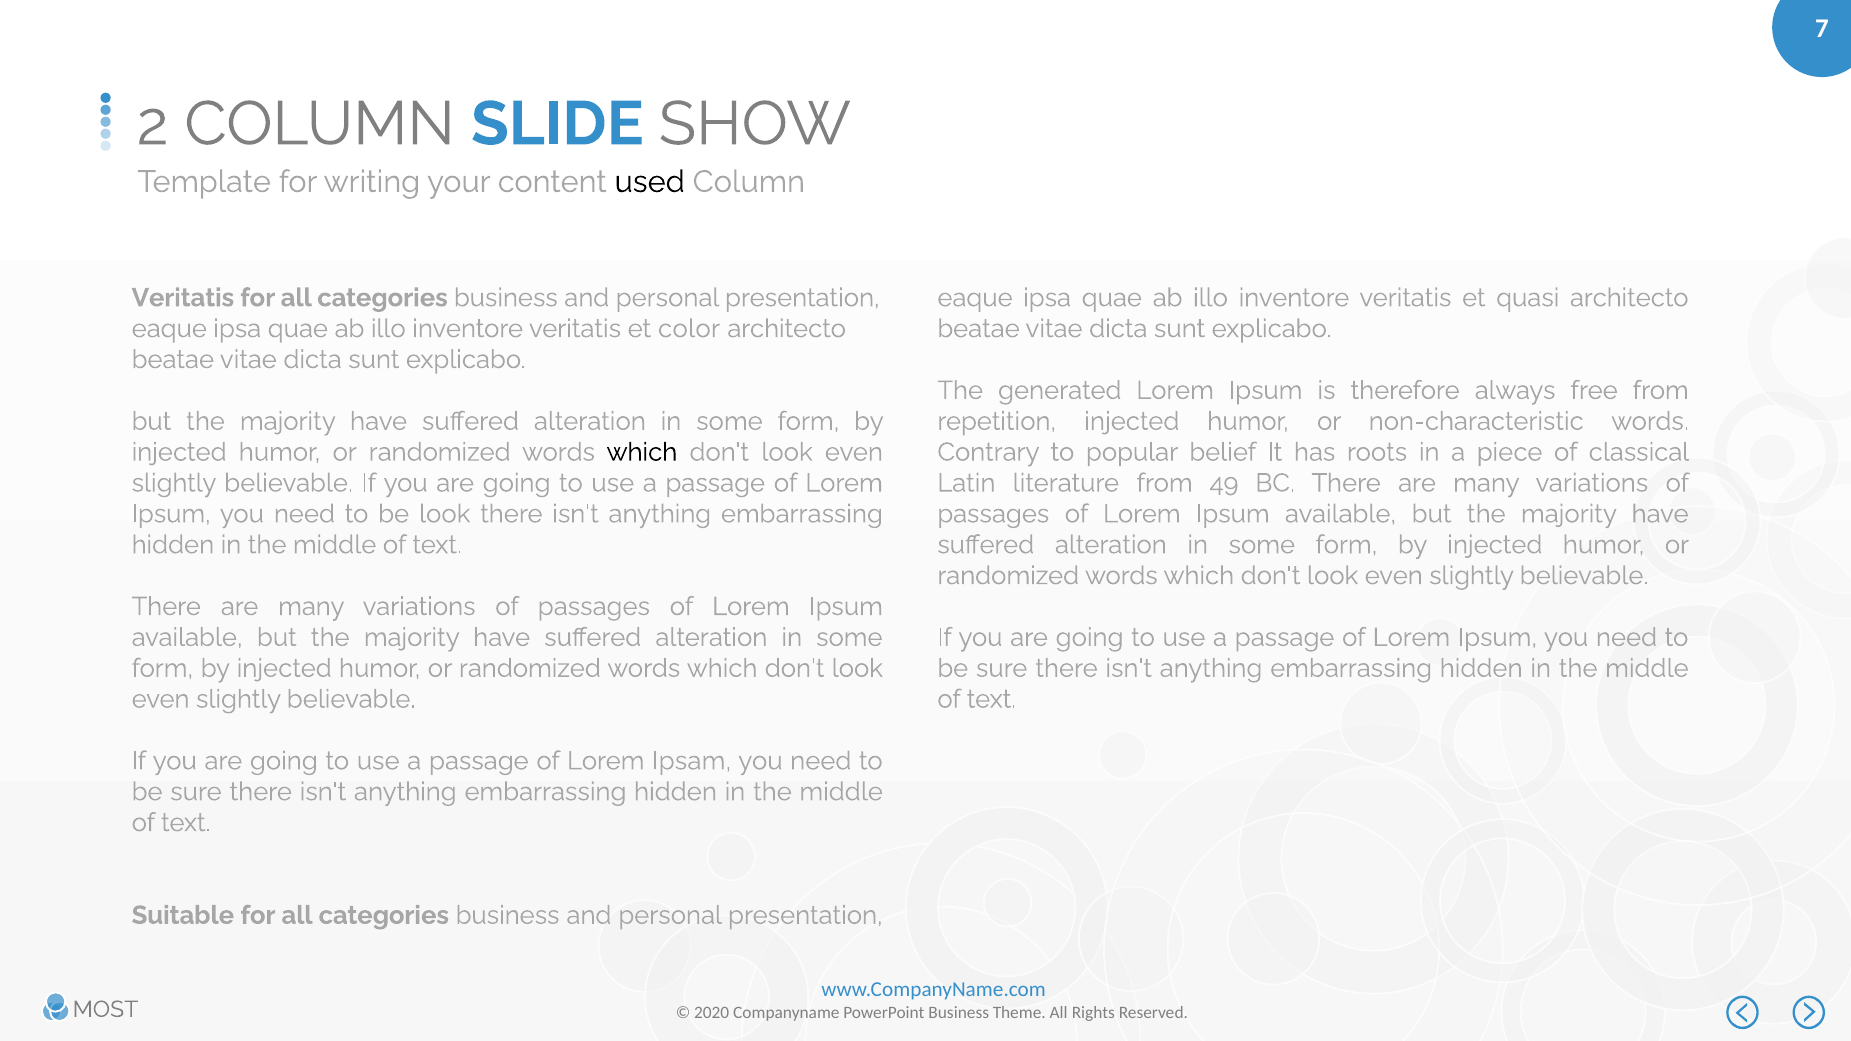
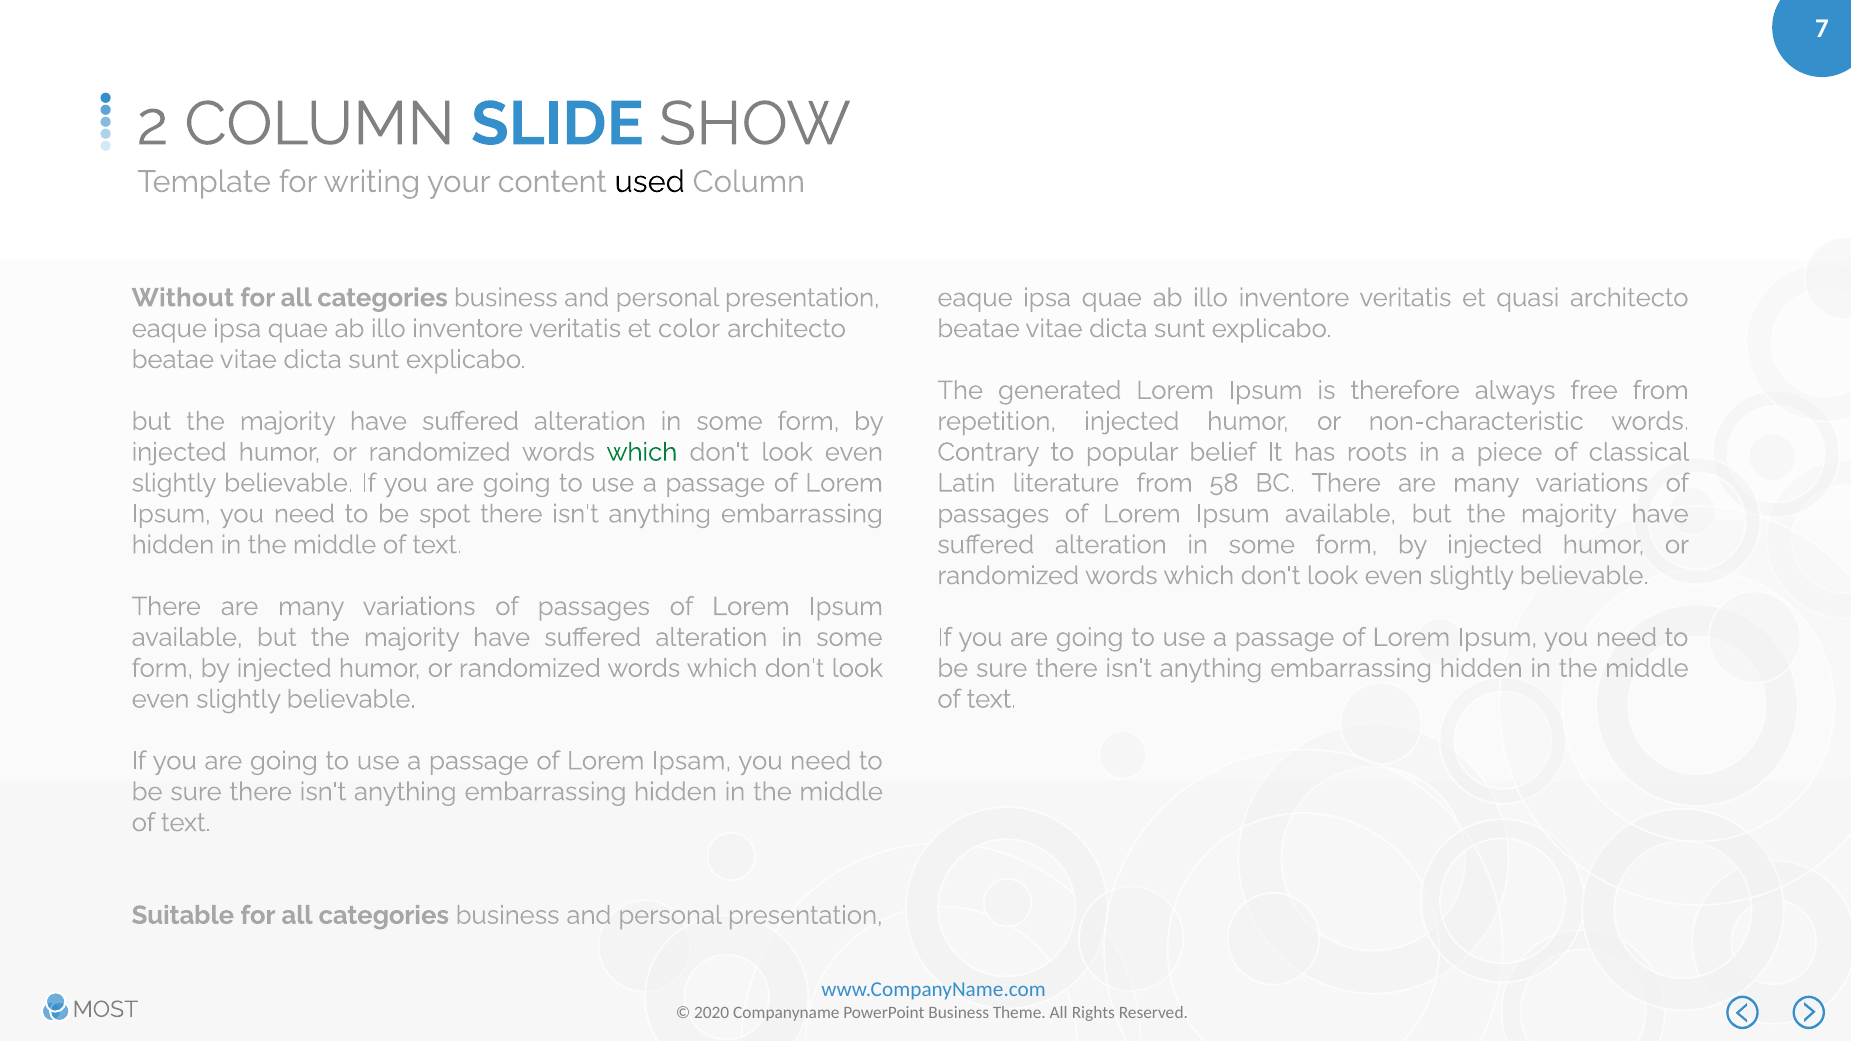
Veritatis: Veritatis -> Without (183, 298)
which colour: black -> green (642, 452)
49: 49 -> 58 (1224, 483)
be look: look -> spot (445, 514)
